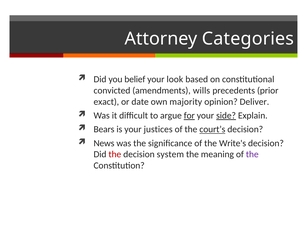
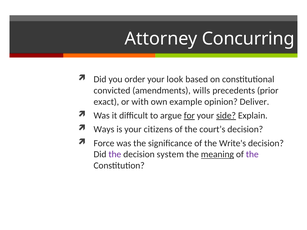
Categories: Categories -> Concurring (248, 39)
belief: belief -> order (135, 79)
date: date -> with (140, 102)
majority: majority -> example (186, 102)
Bears: Bears -> Ways (104, 130)
justices: justices -> citizens (158, 130)
court’s underline: present -> none (212, 130)
News: News -> Force (104, 143)
the colour: red -> purple (115, 155)
meaning underline: none -> present (217, 155)
